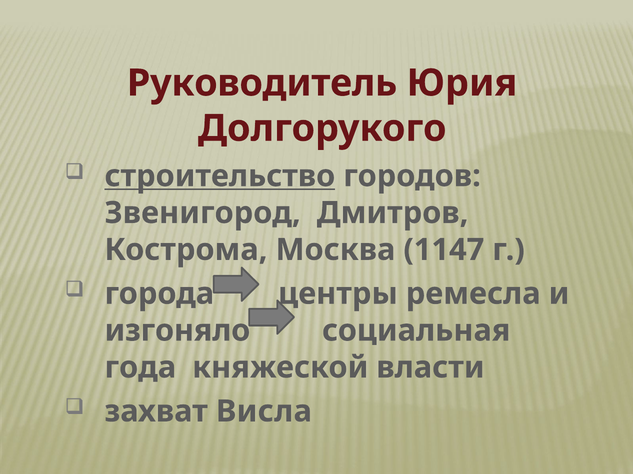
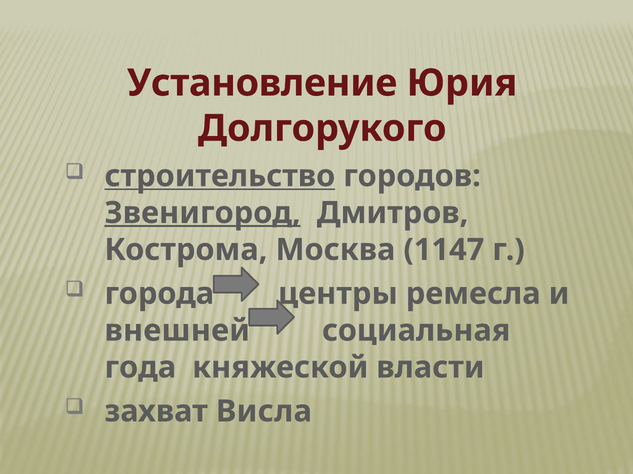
Руководитель: Руководитель -> Установление (262, 83)
Звенигород underline: none -> present (203, 213)
изгоняло: изгоняло -> внешней (177, 331)
